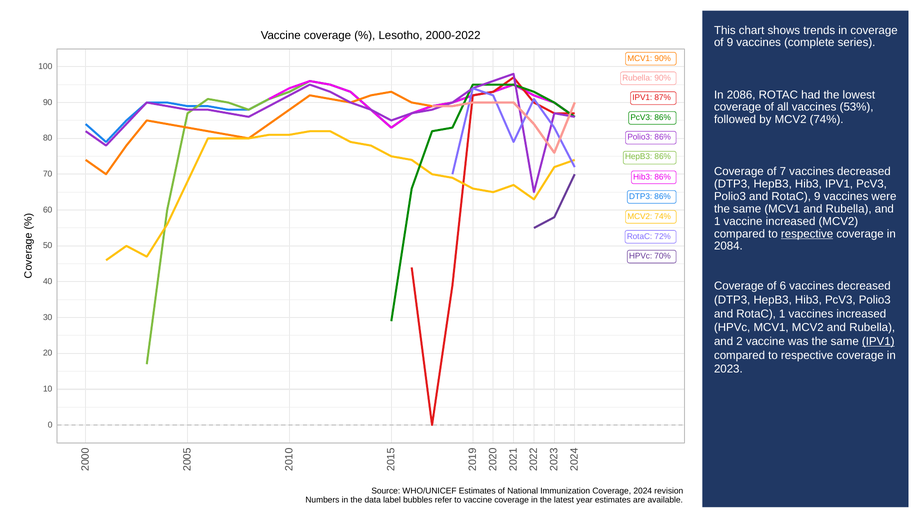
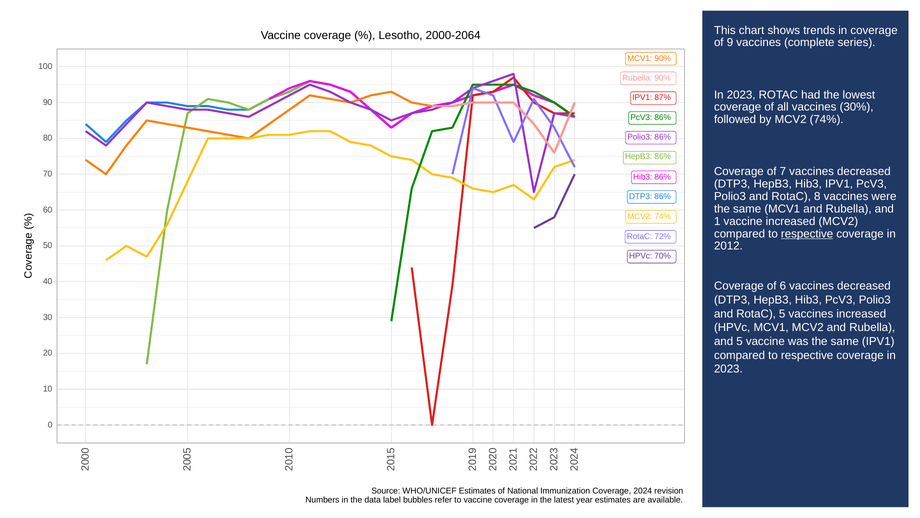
2000-2022: 2000-2022 -> 2000-2064 (453, 35)
2086: 2086 -> 2023 (741, 95)
53%: 53% -> 30% (857, 107)
RotaC 9: 9 -> 8 (817, 196)
2084: 2084 -> 2012 (728, 246)
RotaC 1: 1 -> 5 (782, 314)
and 2: 2 -> 5 (739, 341)
IPV1 underline: present -> none (878, 341)
